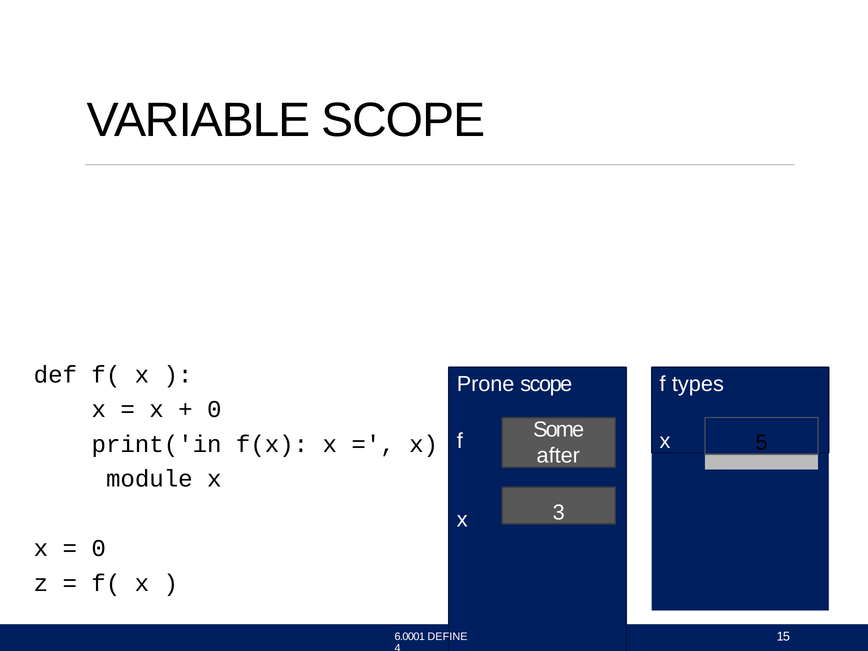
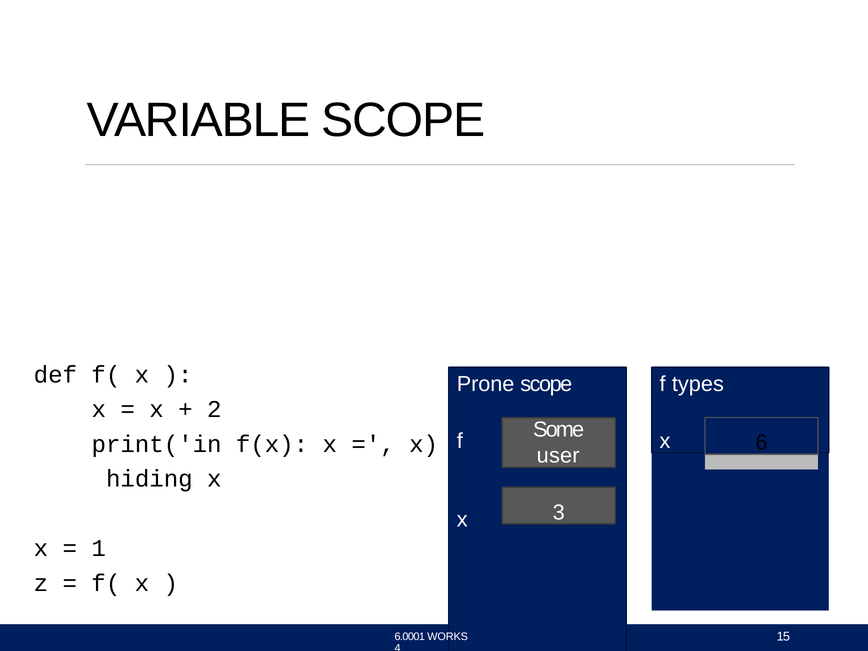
0: 0 -> 2 (214, 409)
5: 5 -> 6 (762, 443)
after: after -> user (558, 456)
module: module -> hiding (149, 479)
0: 0 -> 1 (99, 548)
DEFINE: DEFINE -> WORKS (448, 637)
